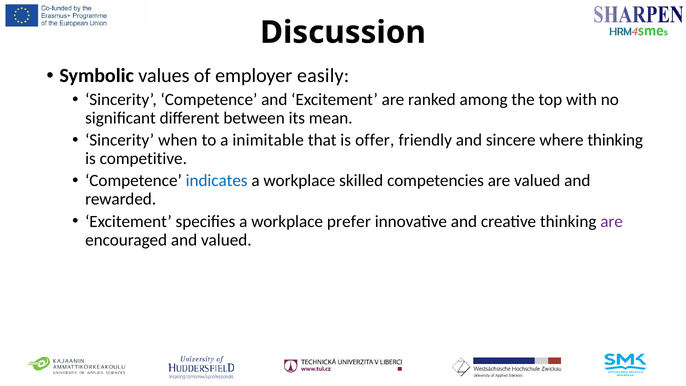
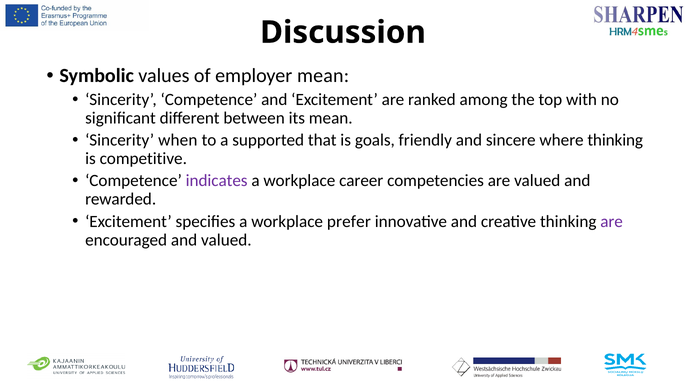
employer easily: easily -> mean (323, 76)
inimitable: inimitable -> supported (268, 140)
offer: offer -> goals (375, 140)
indicates colour: blue -> purple (217, 181)
skilled: skilled -> career (361, 181)
